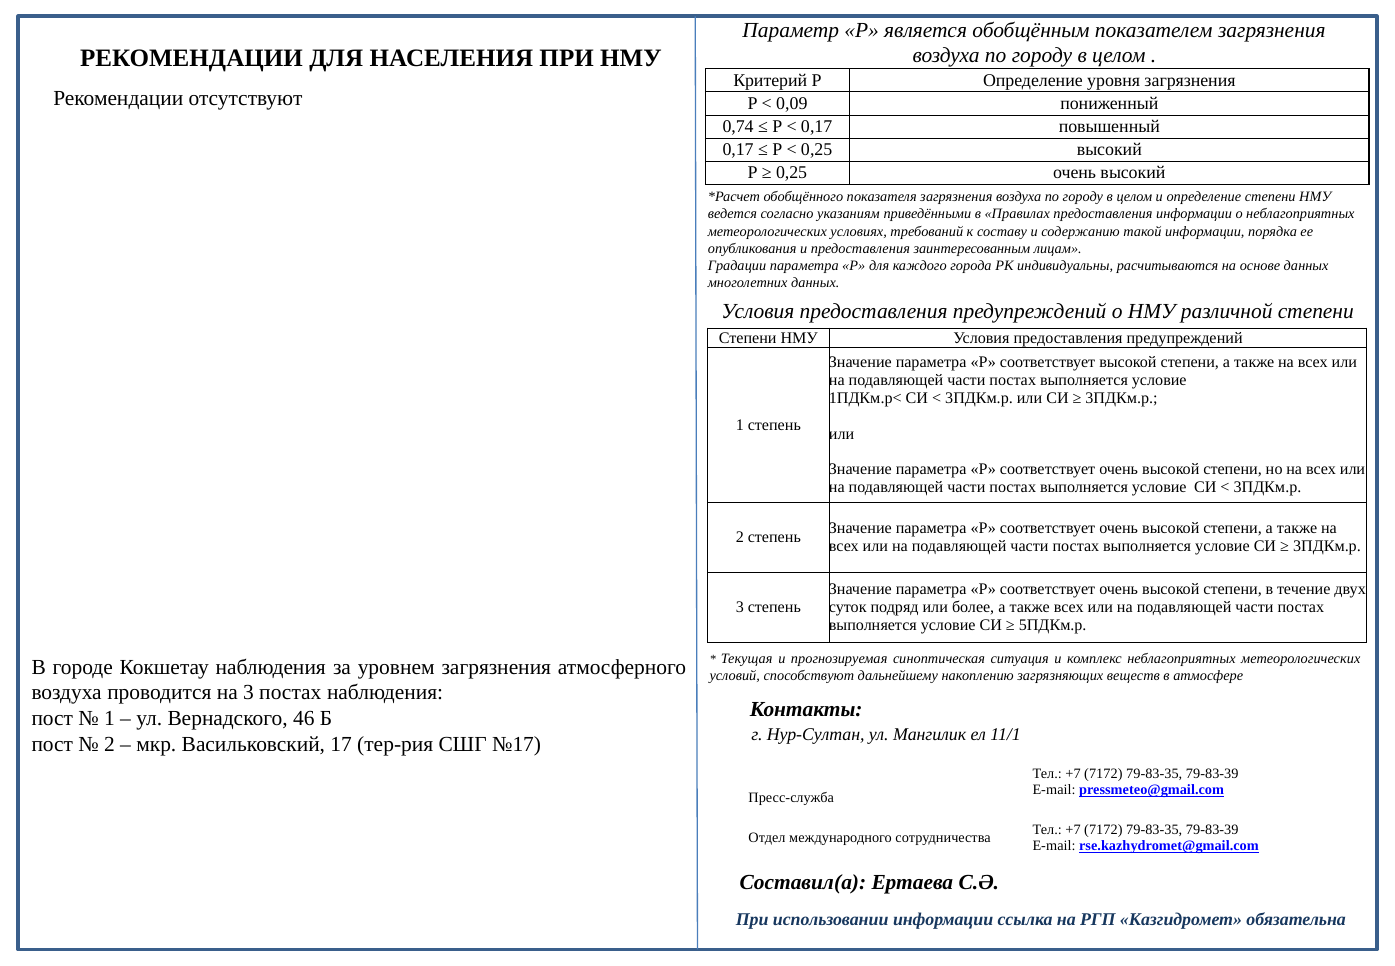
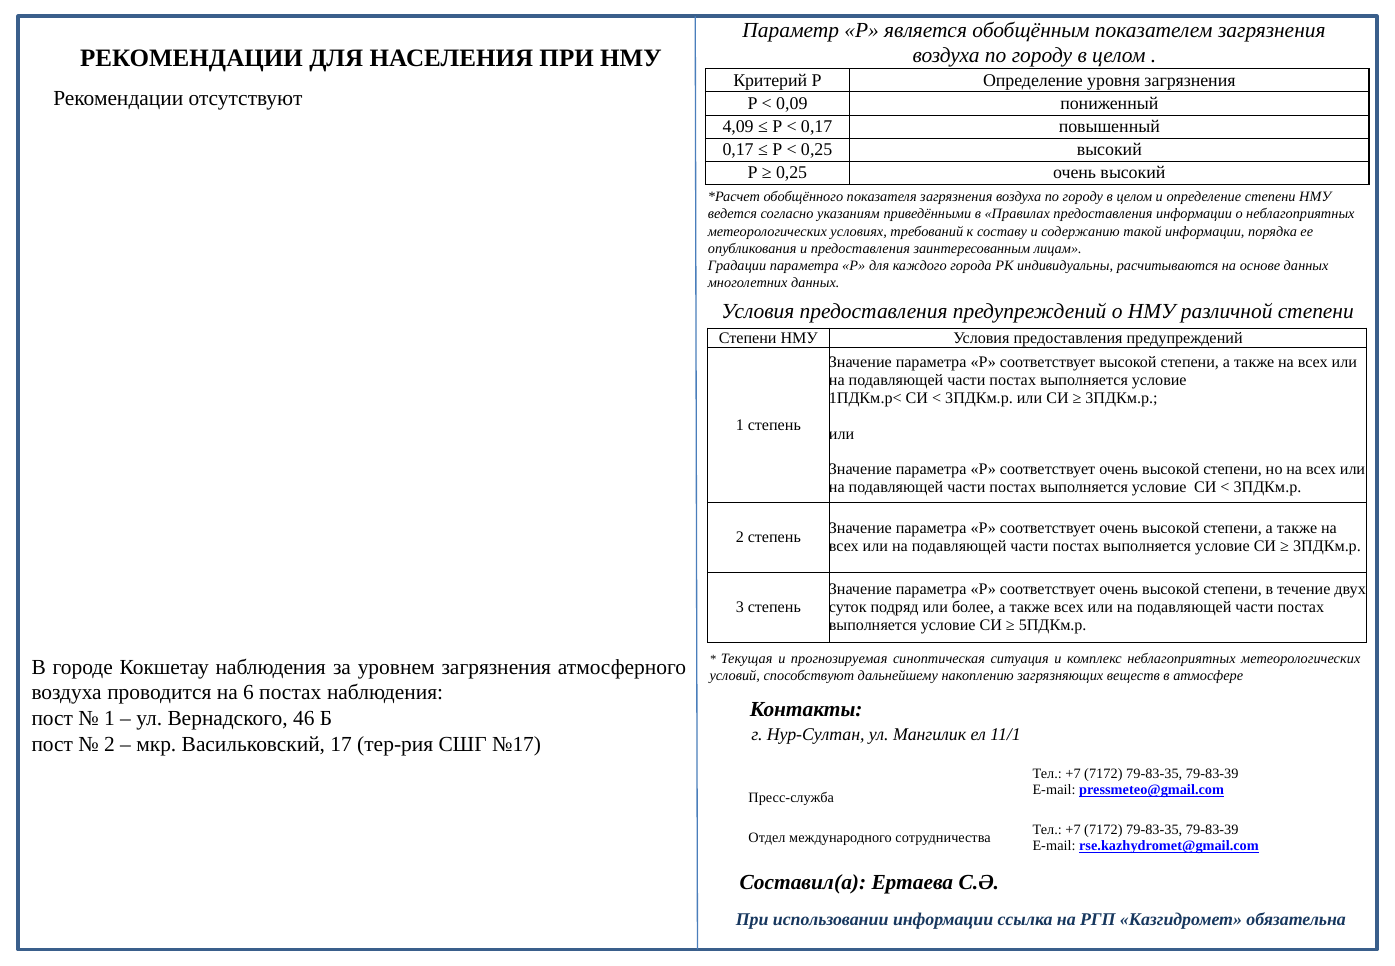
0,74: 0,74 -> 4,09 (738, 126)
на 3: 3 -> 6 (249, 693)
